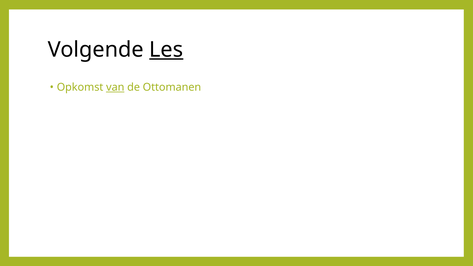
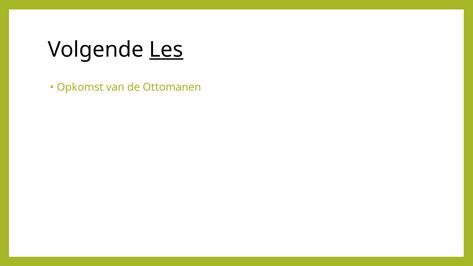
van underline: present -> none (115, 87)
